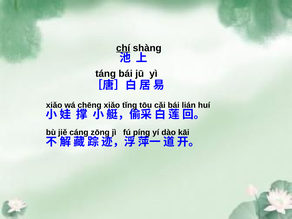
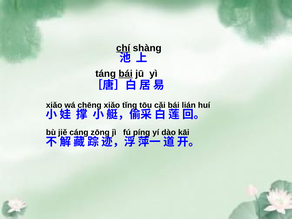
bái underline: none -> present (126, 74)
